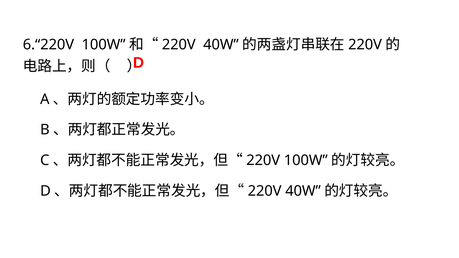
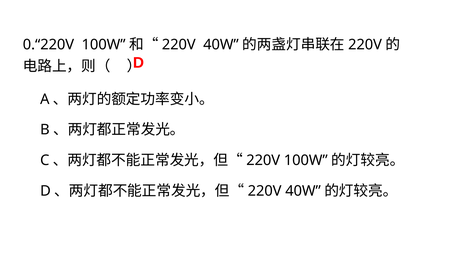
6.“220V: 6.“220V -> 0.“220V (48, 45)
